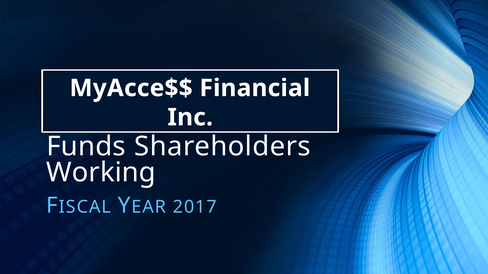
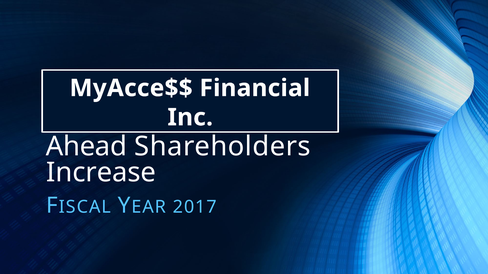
Funds: Funds -> Ahead (86, 147)
Working: Working -> Increase (101, 173)
